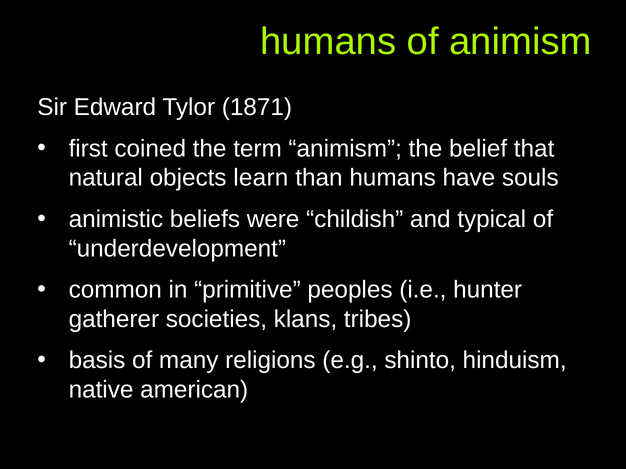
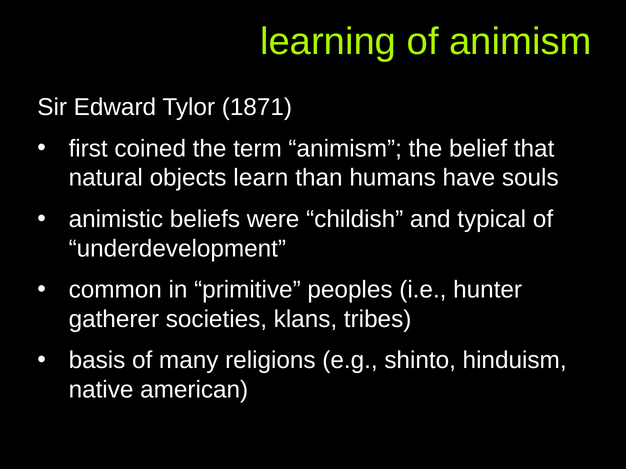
humans: humans -> learning (328, 41)
